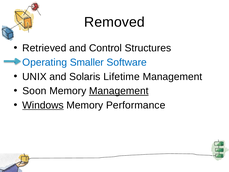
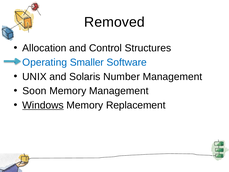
Retrieved: Retrieved -> Allocation (44, 48)
Lifetime: Lifetime -> Number (122, 77)
Management underline: present -> none (119, 91)
Performance: Performance -> Replacement (136, 105)
